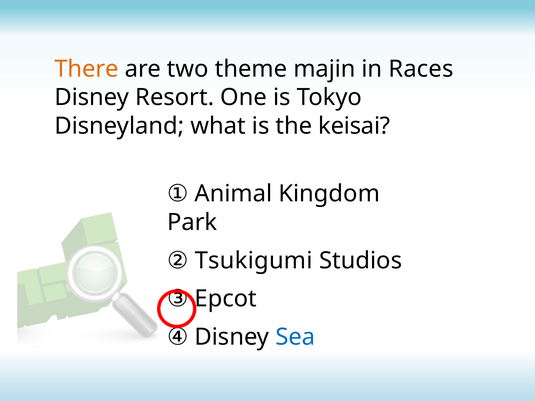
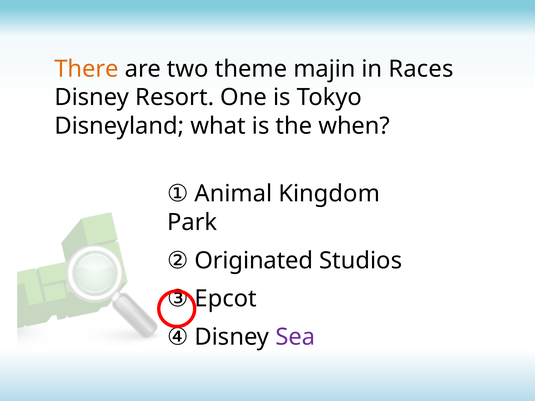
keisai: keisai -> when (354, 126)
Tsukigumi: Tsukigumi -> Originated (254, 261)
Sea colour: blue -> purple (295, 337)
